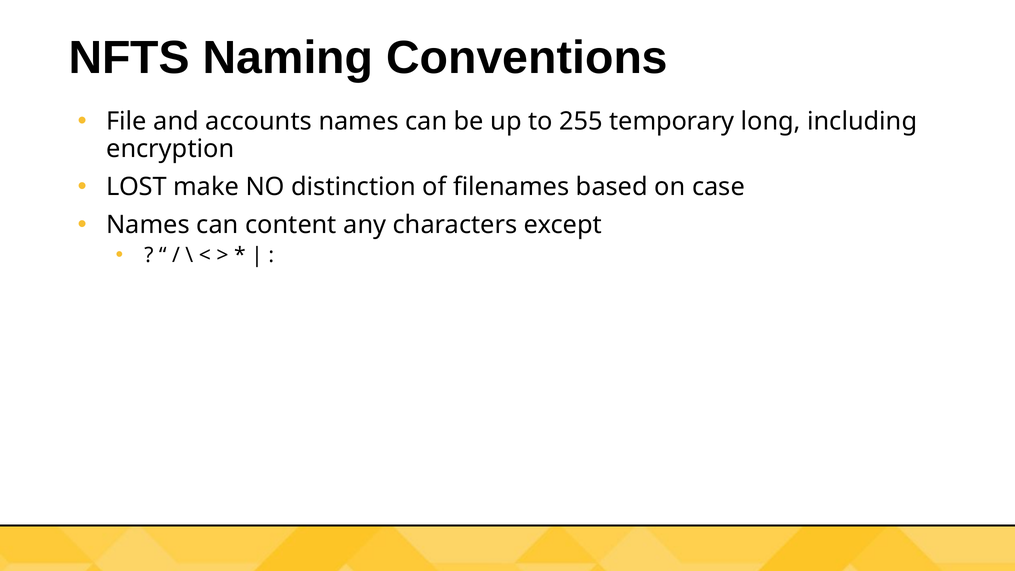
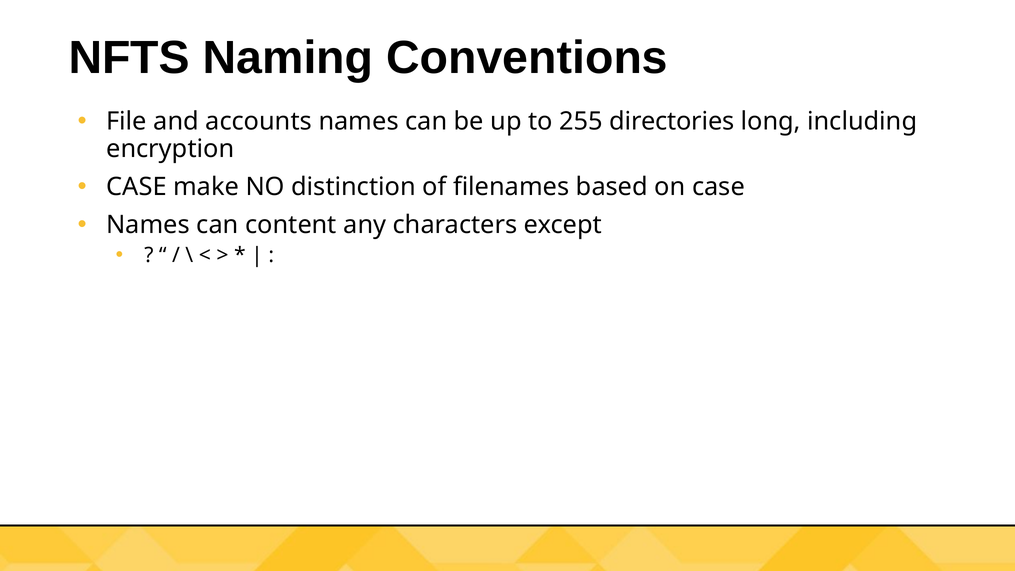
temporary: temporary -> directories (672, 122)
LOST: LOST -> CASE (136, 187)
